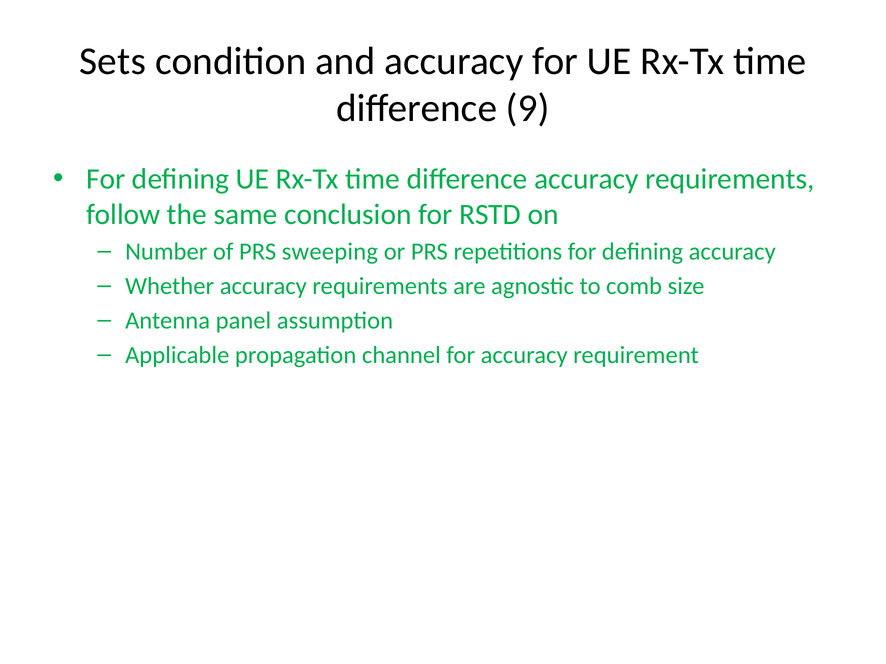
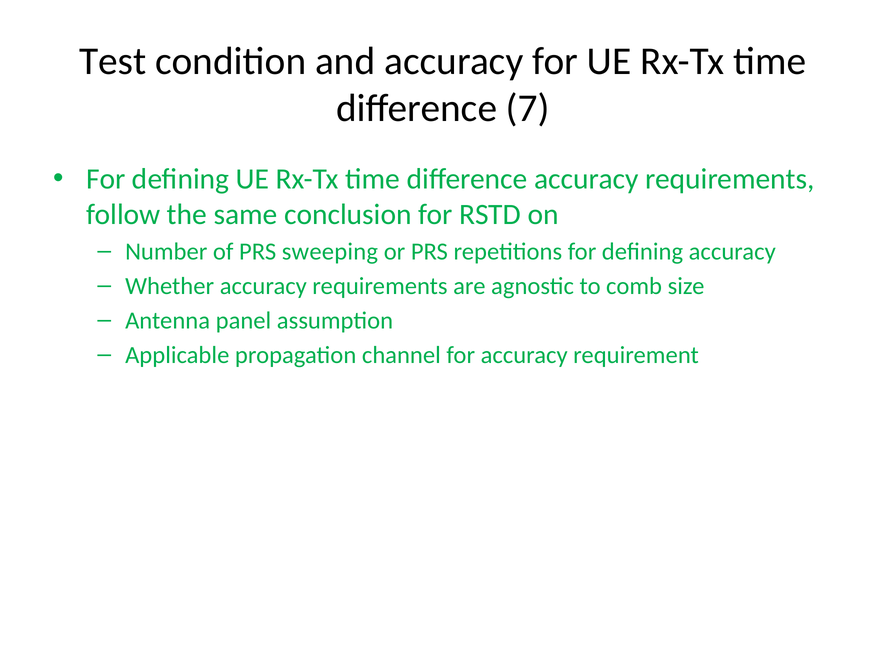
Sets: Sets -> Test (113, 61)
9: 9 -> 7 (528, 108)
